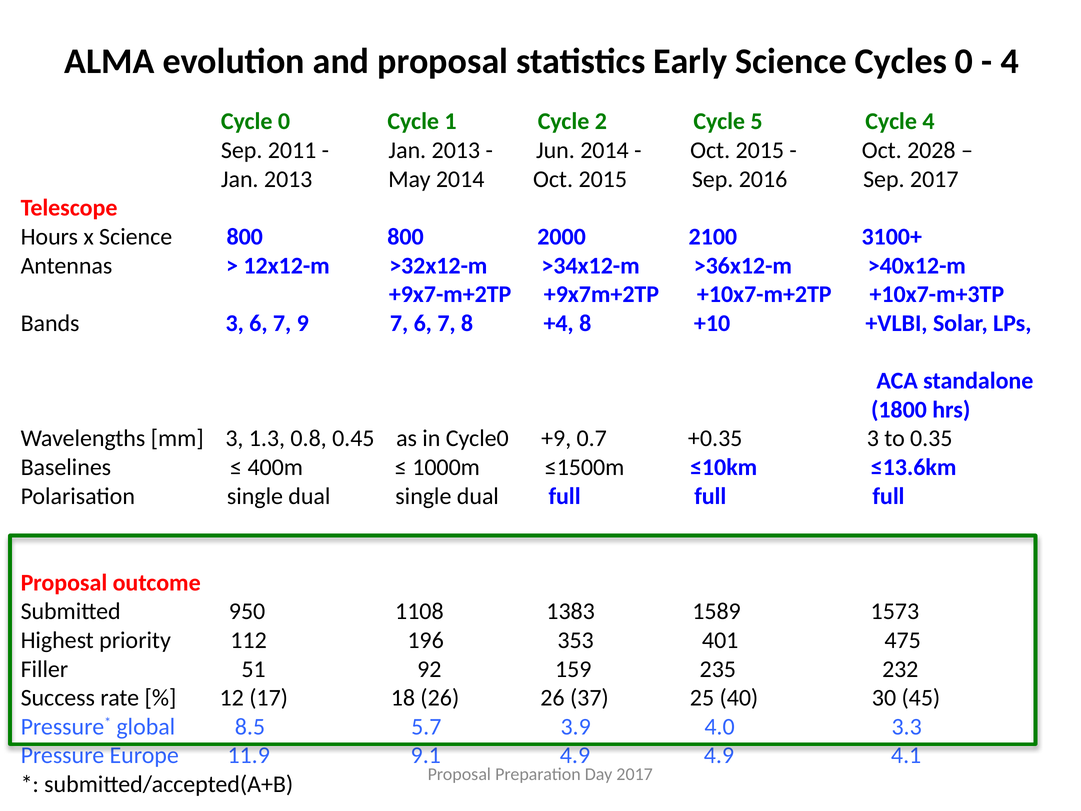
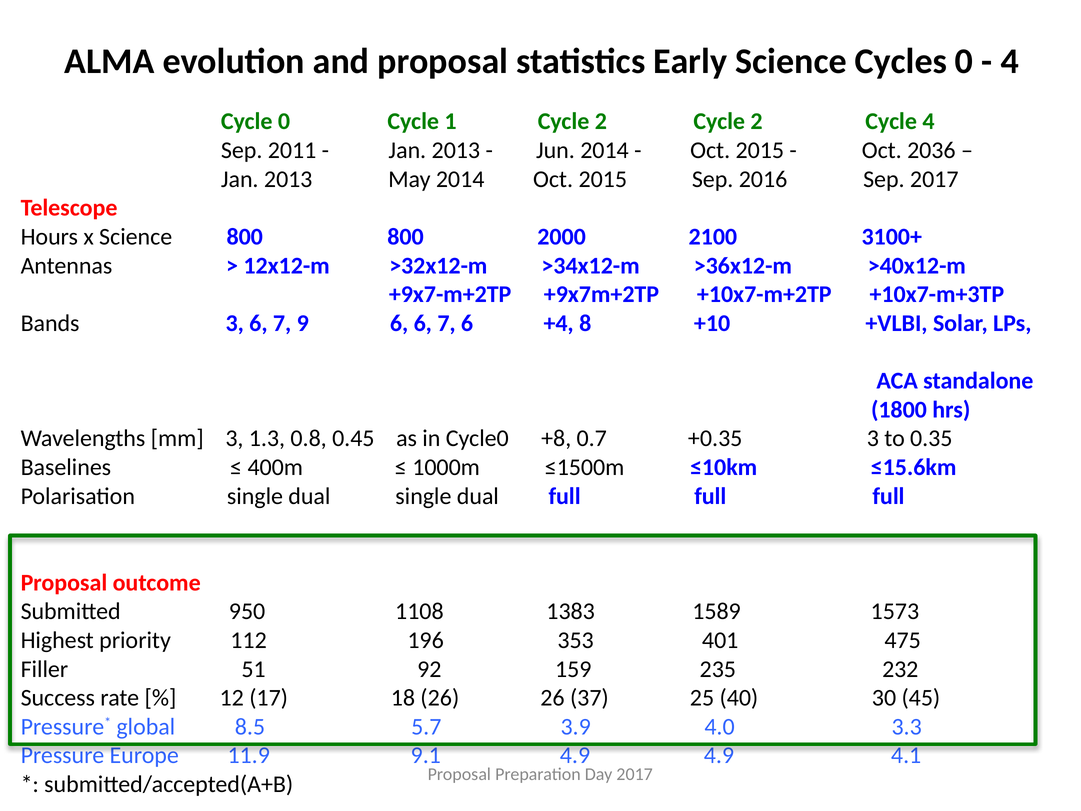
2 Cycle 5: 5 -> 2 (756, 121)
2028: 2028 -> 2036 (931, 150)
9 7: 7 -> 6 (399, 323)
7 8: 8 -> 6 (467, 323)
+9: +9 -> +8 (556, 438)
≤13.6km: ≤13.6km -> ≤15.6km (914, 467)
